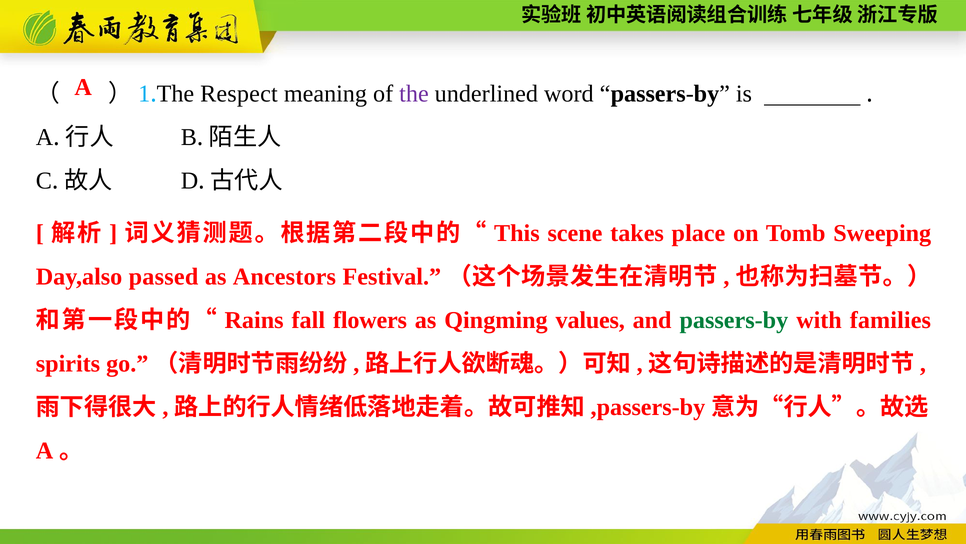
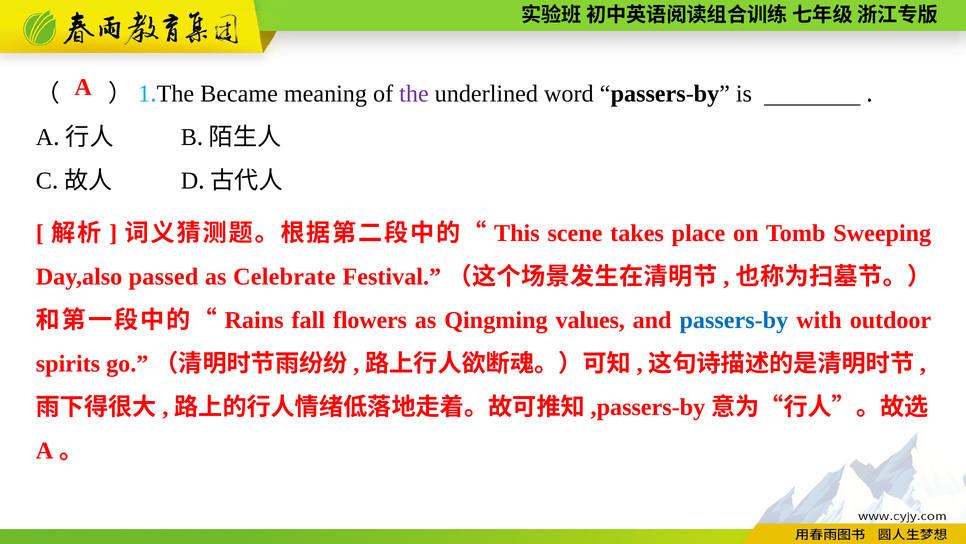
Respect: Respect -> Became (239, 93)
Ancestors: Ancestors -> Celebrate (284, 277)
passers-by colour: green -> blue (734, 320)
families: families -> outdoor (890, 320)
